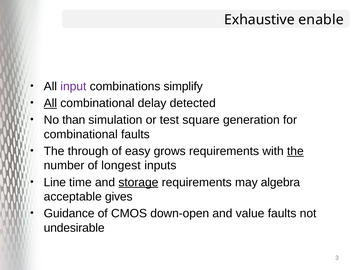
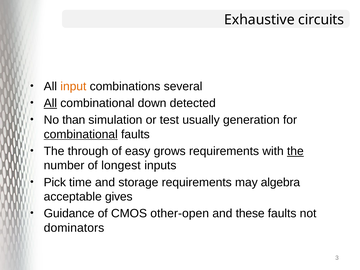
enable: enable -> circuits (321, 20)
input colour: purple -> orange (73, 86)
simplify: simplify -> several (183, 86)
delay: delay -> down (152, 103)
square: square -> usually (201, 120)
combinational underline: none -> present (81, 134)
Line: Line -> Pick (55, 182)
storage underline: present -> none (138, 182)
down-open: down-open -> other-open (180, 214)
value: value -> these (250, 214)
undesirable: undesirable -> dominators (74, 228)
